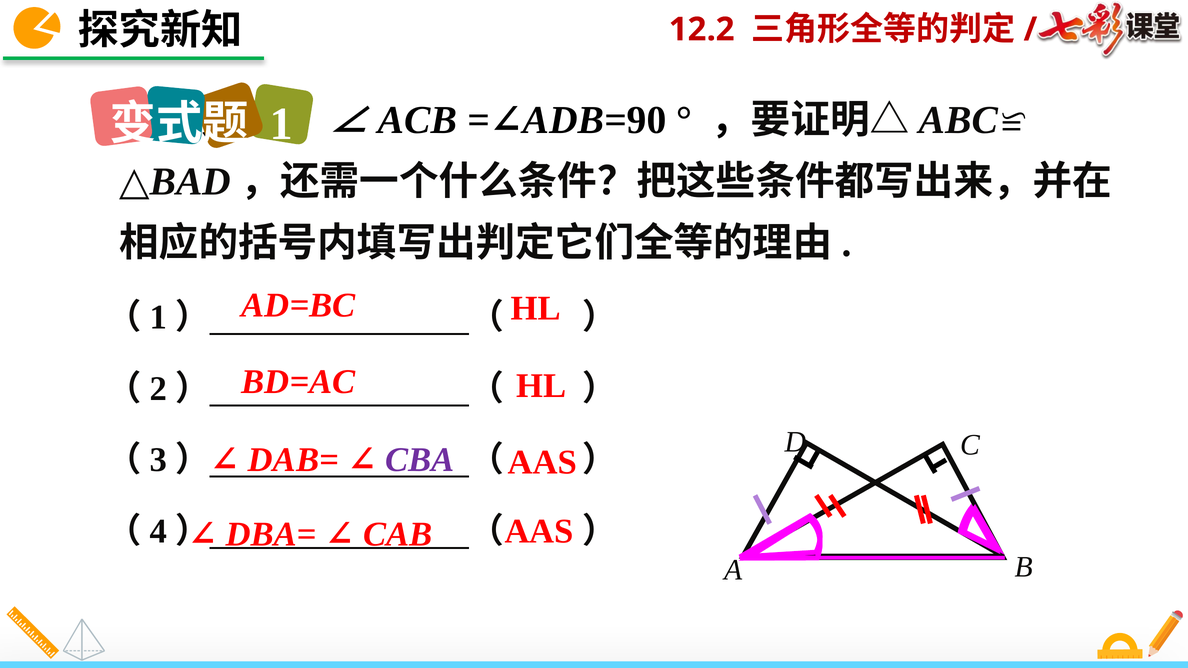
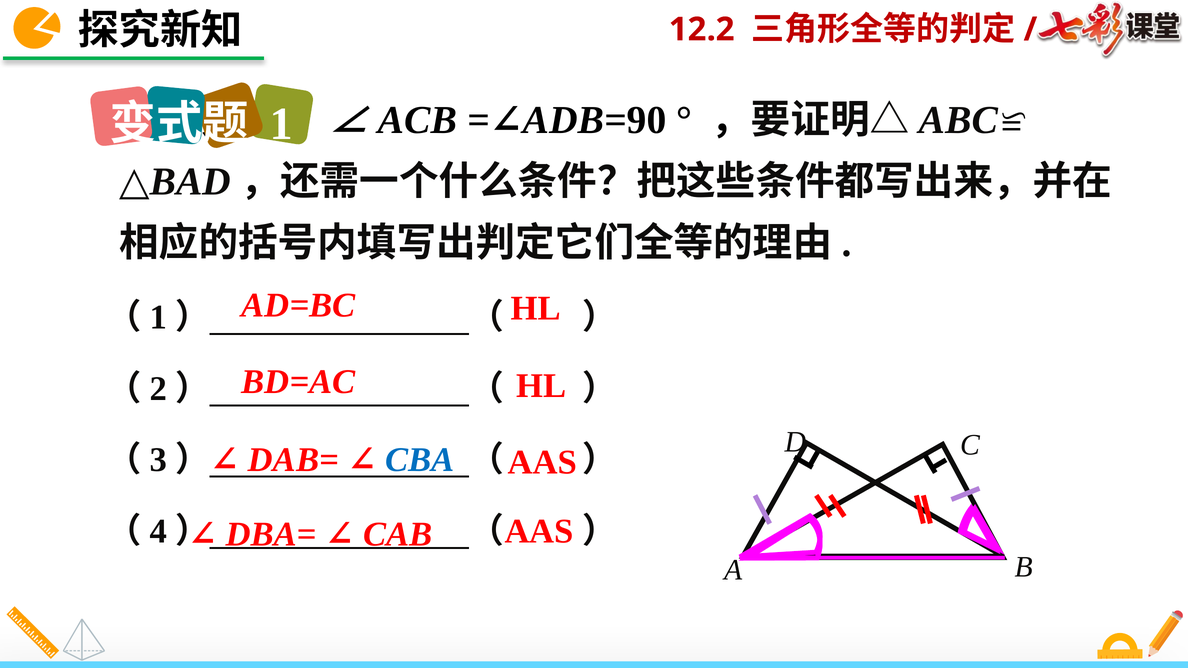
CBA colour: purple -> blue (420, 460)
